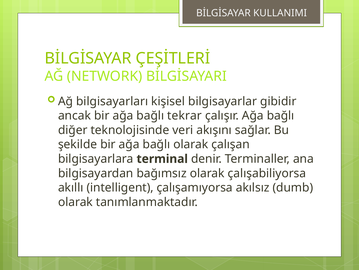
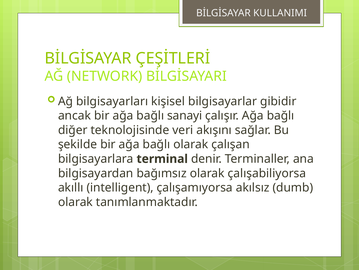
tekrar: tekrar -> sanayi (185, 115)
